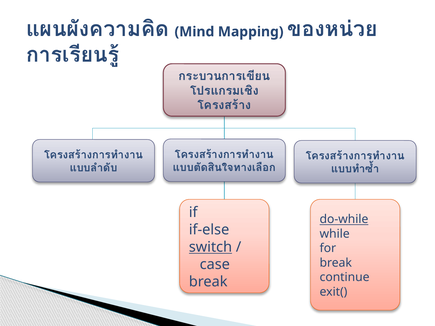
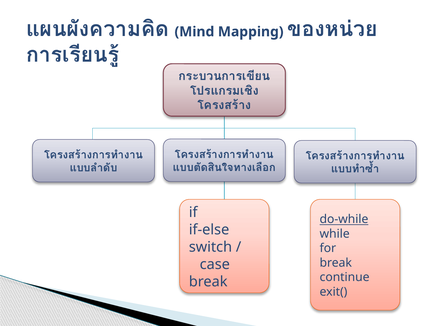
switch underline: present -> none (210, 247)
